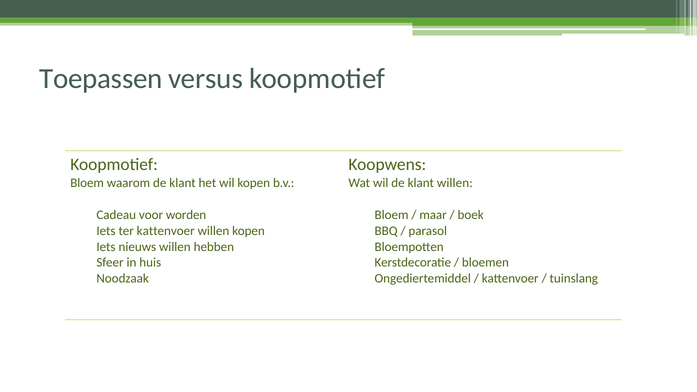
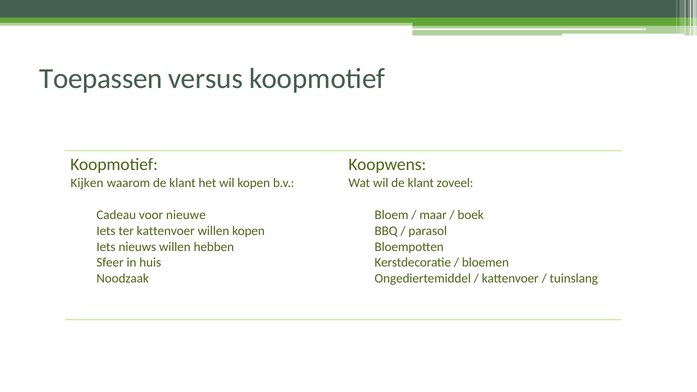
Bloem: Bloem -> Kijken (87, 183)
klant willen: willen -> zoveel (455, 183)
worden: worden -> nieuwe (186, 215)
